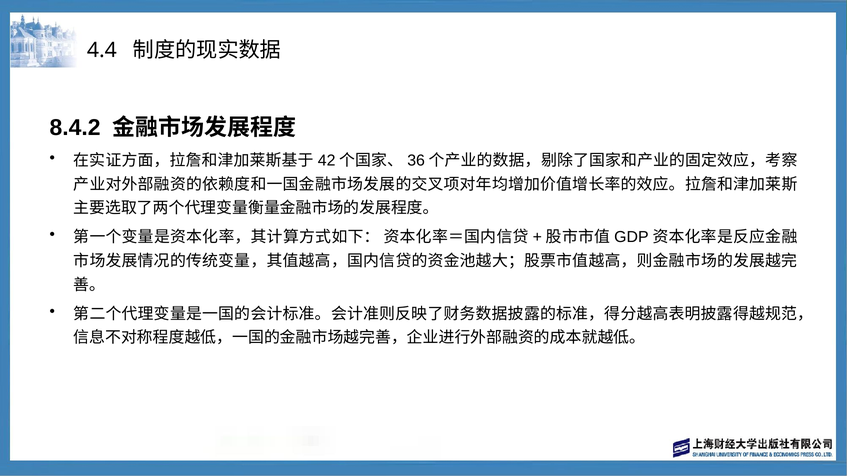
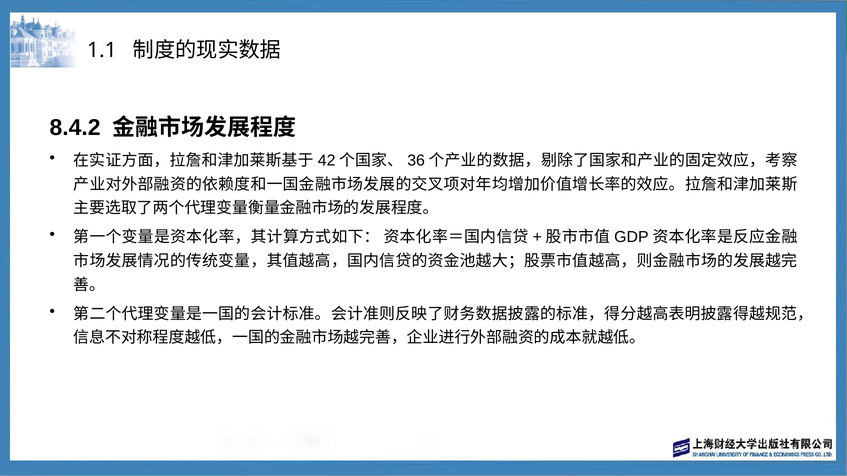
4.4: 4.4 -> 1.1 (102, 50)
